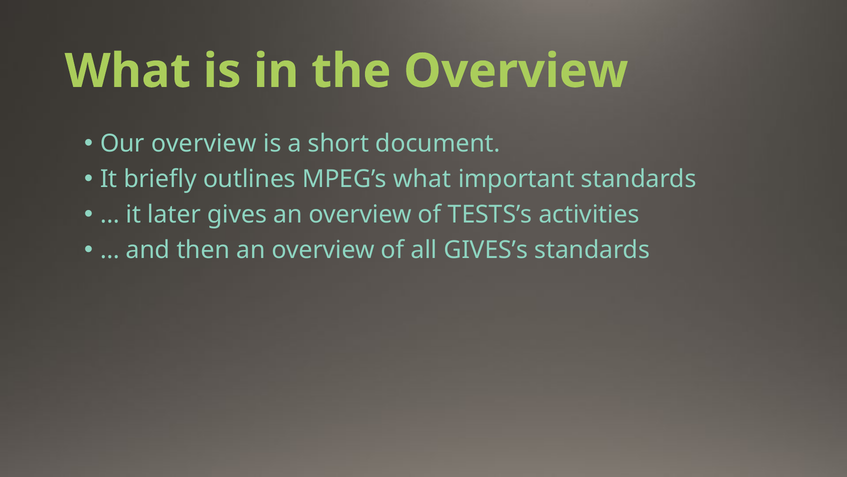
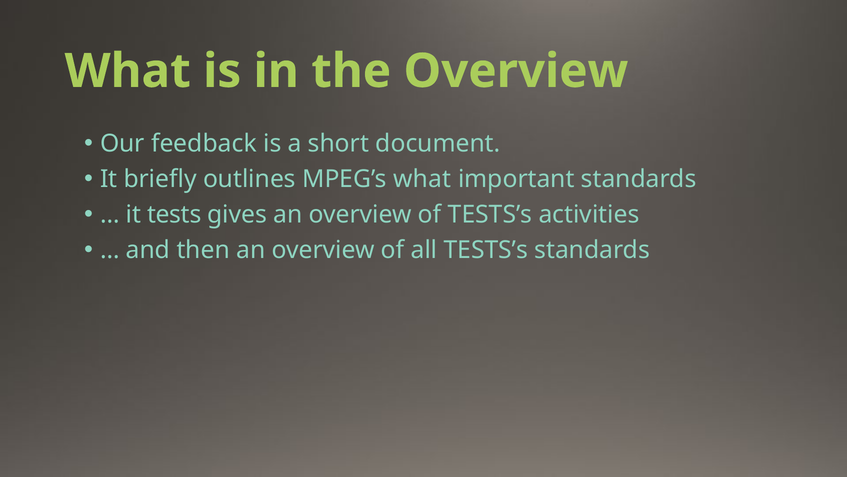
Our overview: overview -> feedback (204, 143)
later: later -> tests (174, 214)
all GIVES’s: GIVES’s -> TESTS’s (486, 250)
